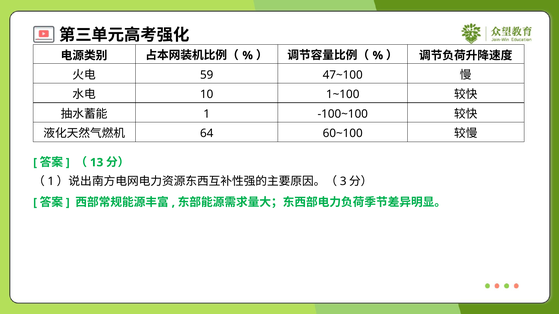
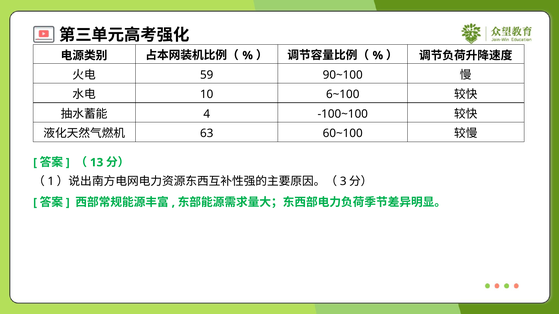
47~100: 47~100 -> 90~100 (343, 75)
1~100: 1~100 -> 6~100 (343, 95)
1: 1 -> 4 (207, 114)
64: 64 -> 63 (207, 134)
